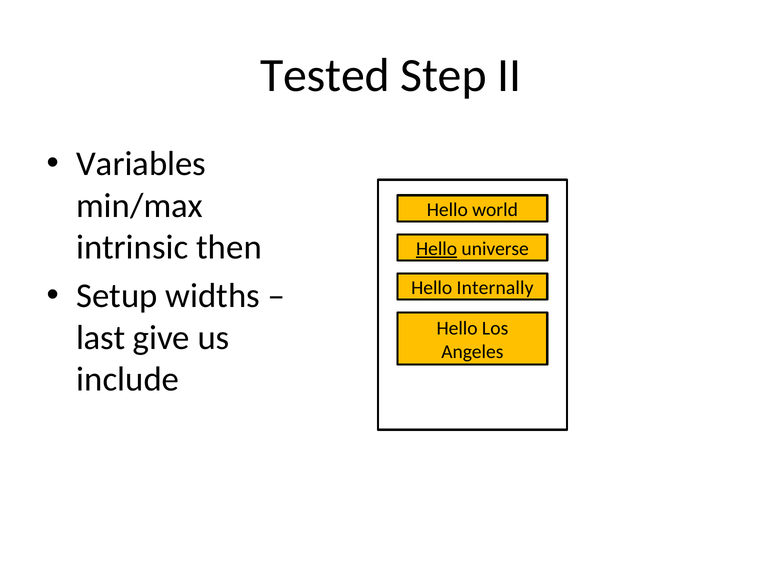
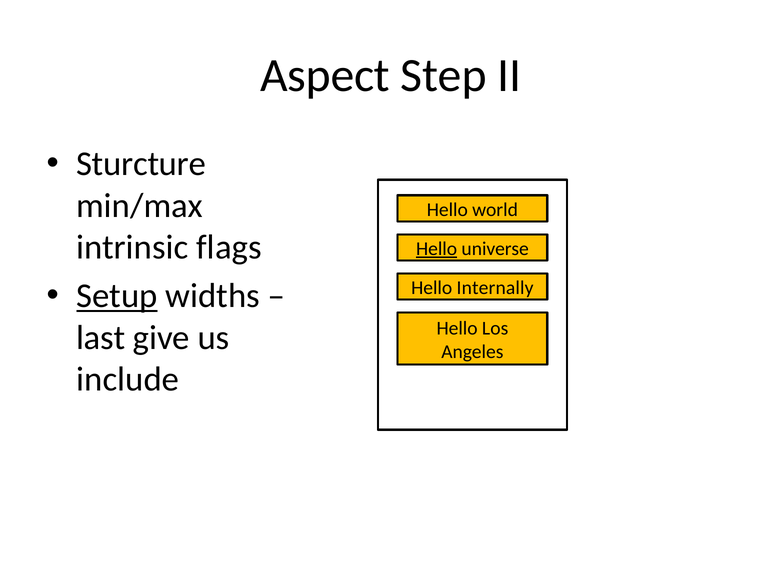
Tested: Tested -> Aspect (325, 76)
Variables: Variables -> Sturcture (141, 164)
then: then -> flags (229, 247)
Setup underline: none -> present (117, 296)
